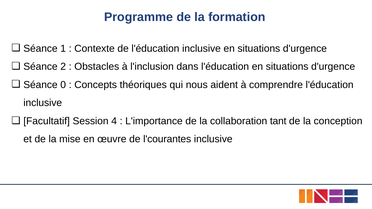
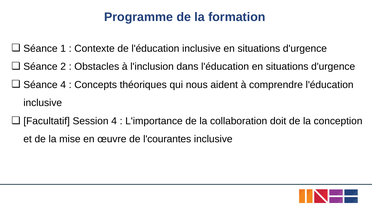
Séance 0: 0 -> 4 (63, 85)
tant: tant -> doit (278, 121)
